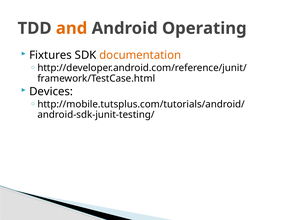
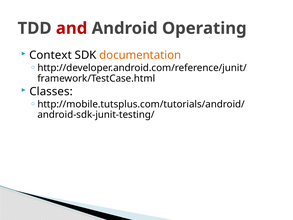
and colour: orange -> red (72, 28)
Fixtures: Fixtures -> Context (50, 55)
Devices: Devices -> Classes (51, 91)
